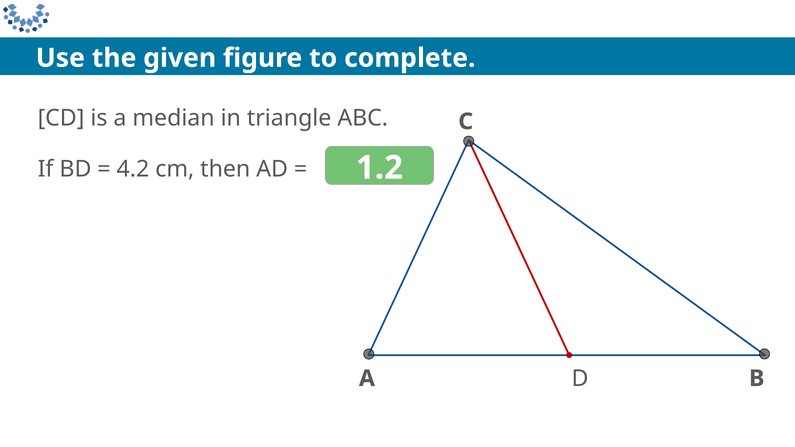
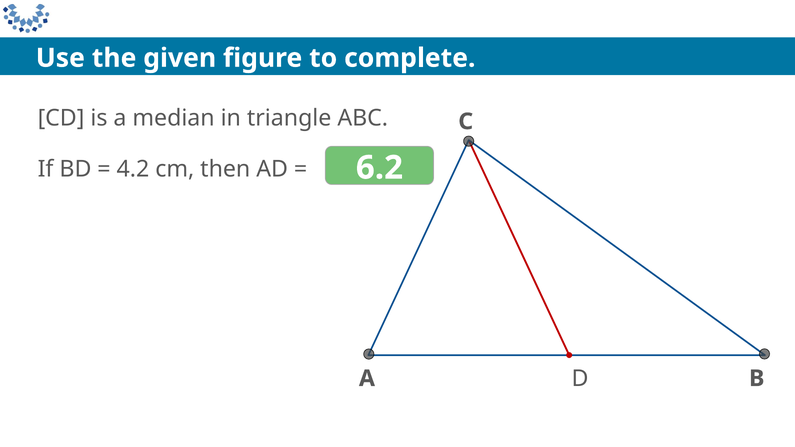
1.2: 1.2 -> 6.2 (379, 168)
